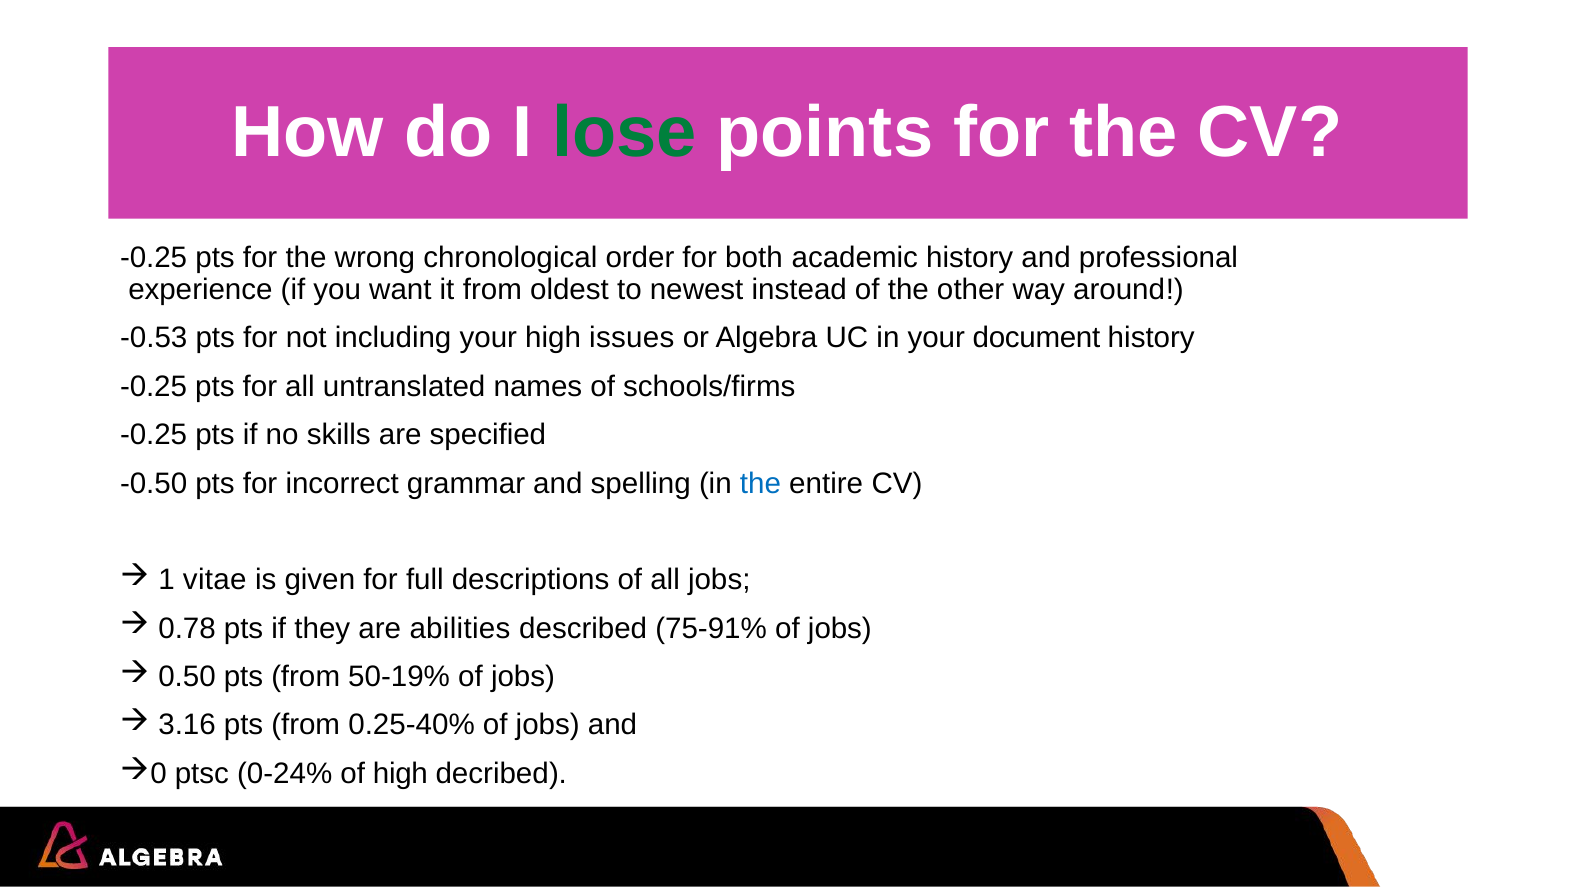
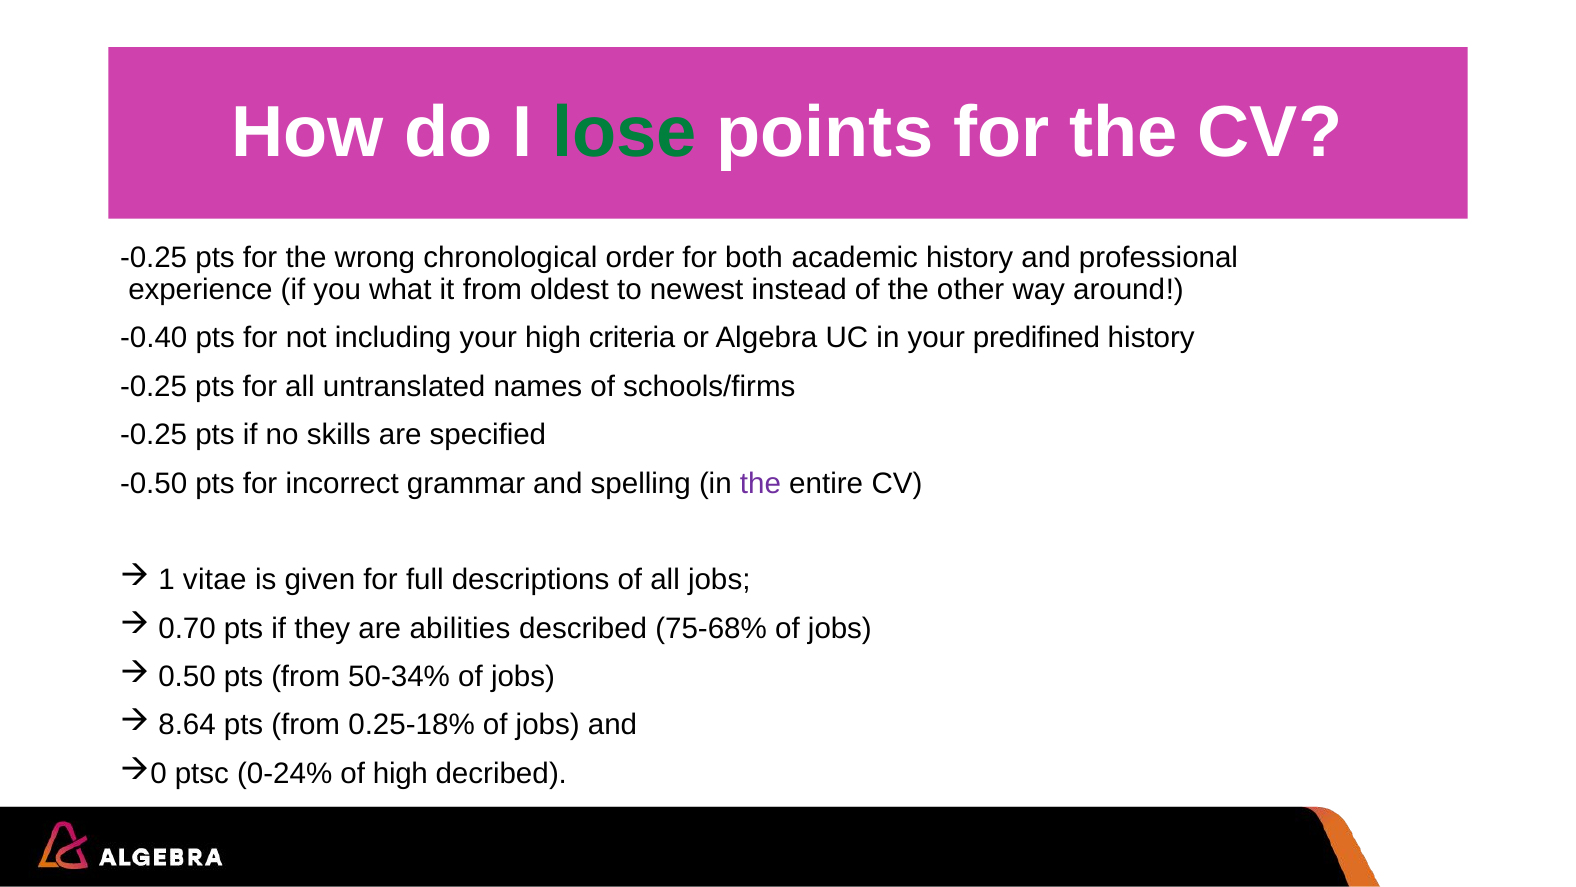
want: want -> what (400, 290)
-0.53: -0.53 -> -0.40 (154, 338)
issues: issues -> criteria (632, 338)
document: document -> predifined (1036, 338)
the colour: blue -> purple (761, 483)
0.78: 0.78 -> 0.70 (187, 628)
75-91%: 75-91% -> 75-68% (711, 628)
50-19%: 50-19% -> 50-34% (399, 676)
3.16: 3.16 -> 8.64 (187, 725)
0.25-40%: 0.25-40% -> 0.25-18% (412, 725)
